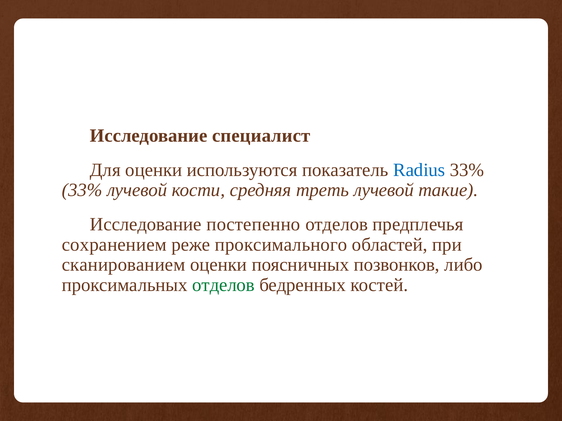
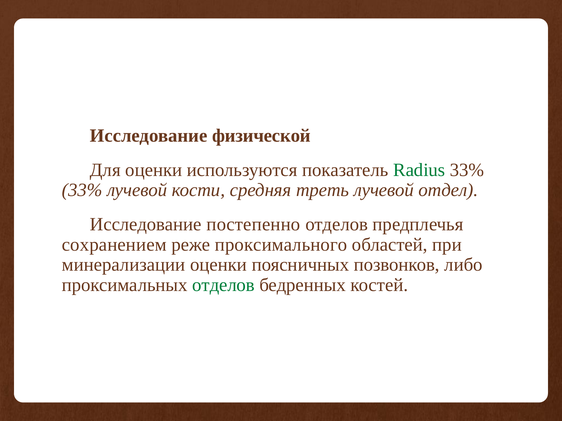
специалист: специалист -> физической (261, 136)
Radius colour: blue -> green (419, 170)
такие: такие -> отдел (448, 190)
сканированием: сканированием -> минерализации (124, 265)
